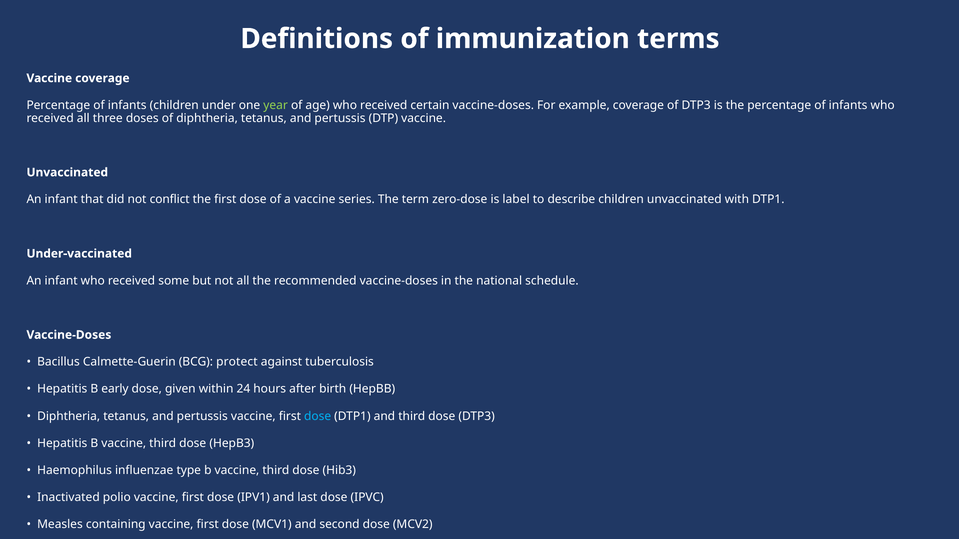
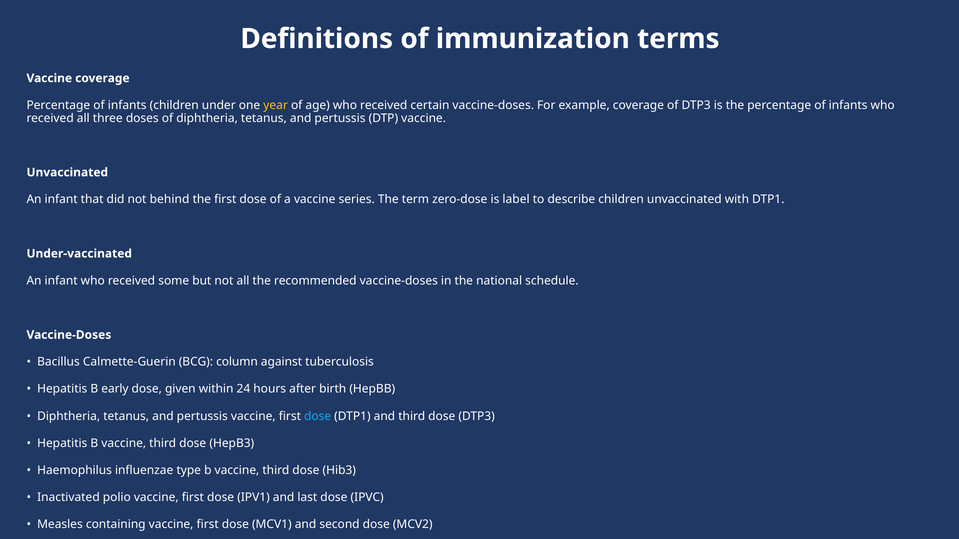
year colour: light green -> yellow (276, 105)
conflict: conflict -> behind (170, 200)
BCG protect: protect -> column (237, 362)
